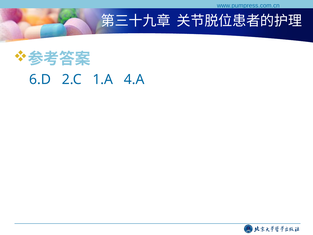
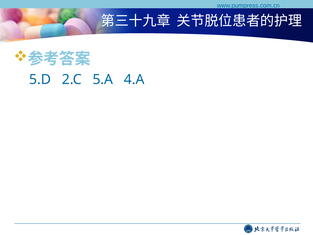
6.D: 6.D -> 5.D (40, 79)
1.A: 1.A -> 5.A (103, 79)
